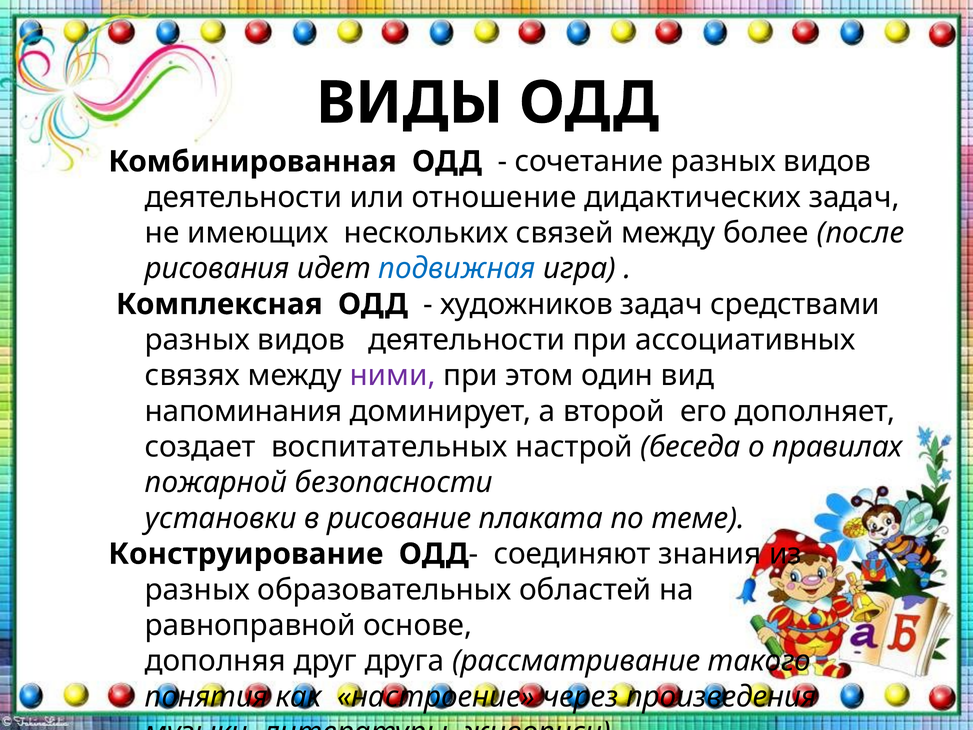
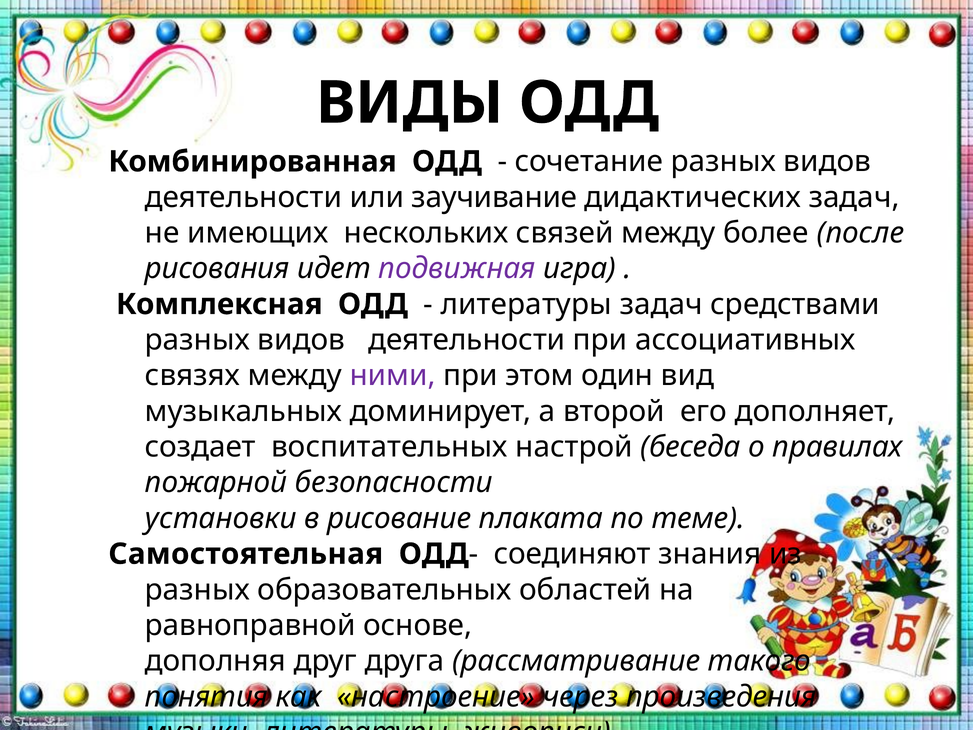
отношение: отношение -> заучивание (494, 197)
подвижная colour: blue -> purple (457, 269)
художников: художников -> литературы (526, 304)
напоминания: напоминания -> музыкальных (244, 411)
Конструирование: Конструирование -> Самостоятельная (246, 554)
